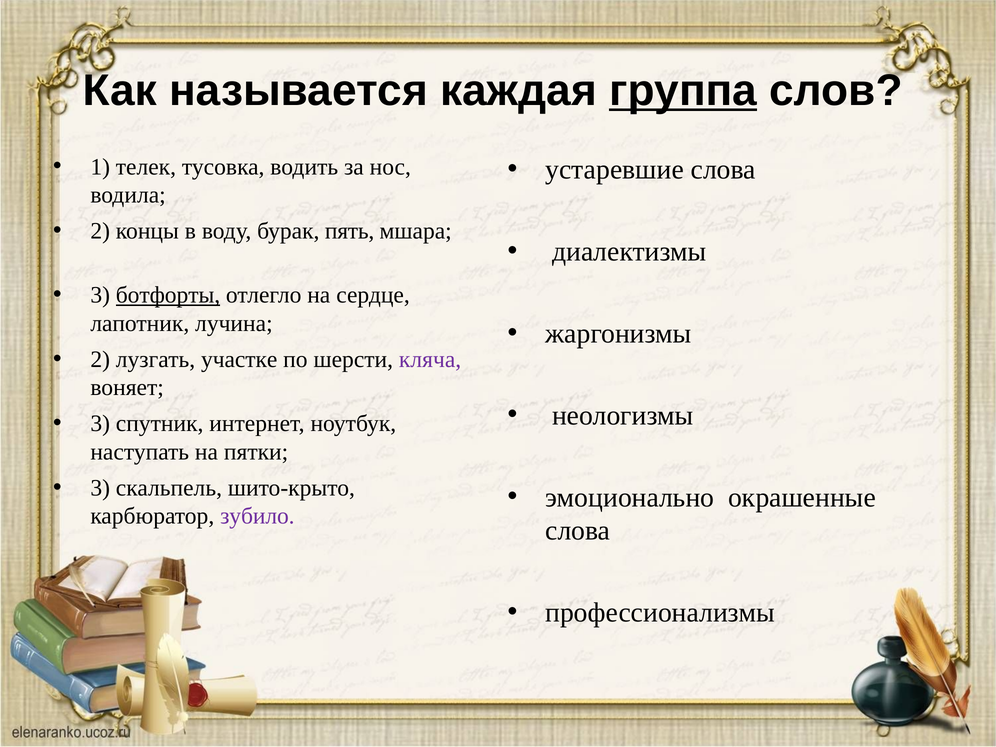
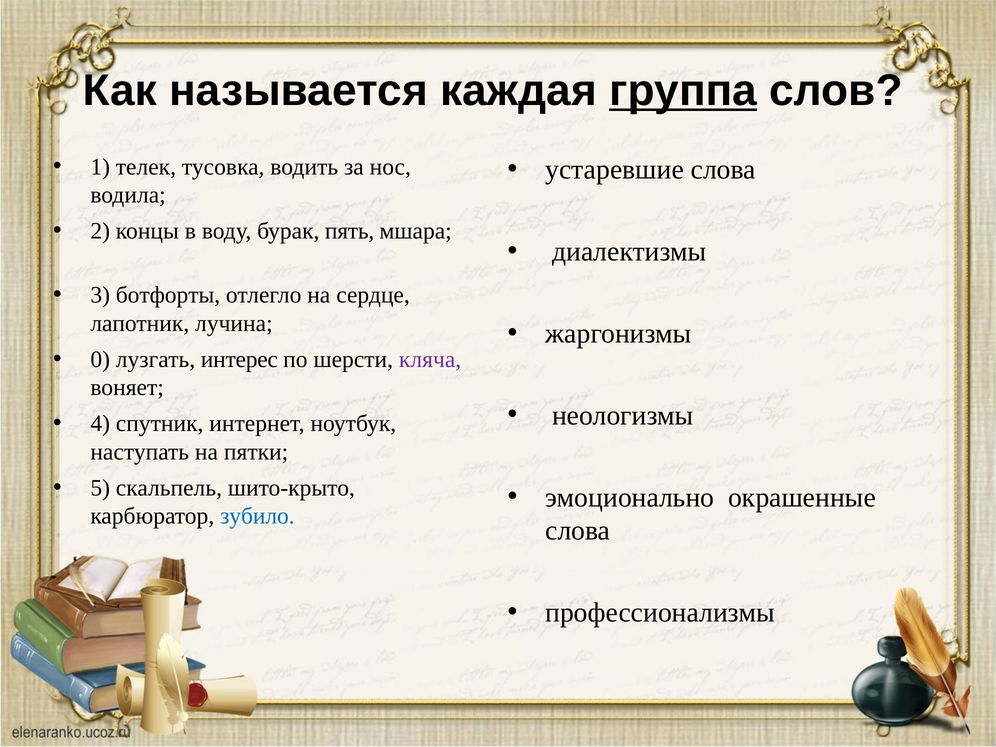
ботфорты underline: present -> none (168, 295)
2: 2 -> 0 (100, 359)
участке: участке -> интерес (239, 359)
3: 3 -> 4 (100, 424)
3: 3 -> 5 (100, 488)
зубило colour: purple -> blue (257, 516)
